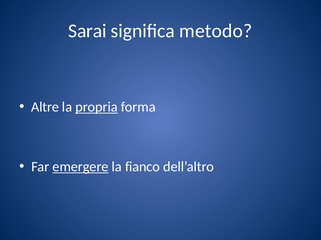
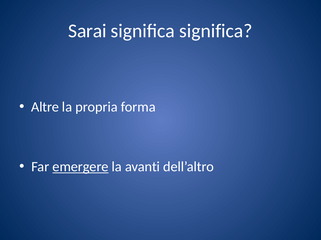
significa metodo: metodo -> significa (216, 31)
propria underline: present -> none (97, 107)
fianco: fianco -> avanti (142, 167)
